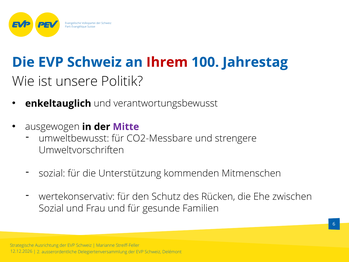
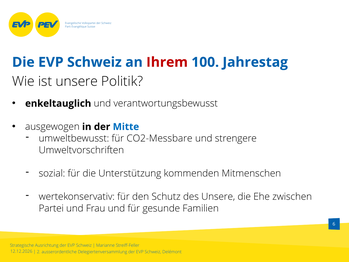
Mitte colour: purple -> blue (126, 127)
des Rücken: Rücken -> Unsere (218, 196)
Sozial: Sozial -> Partei (51, 208)
